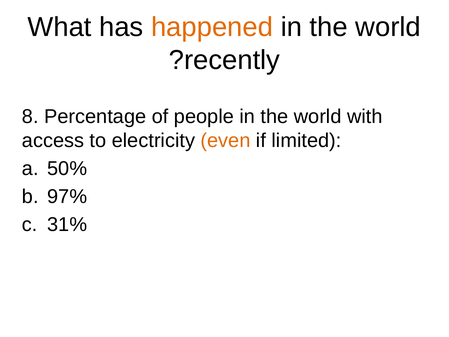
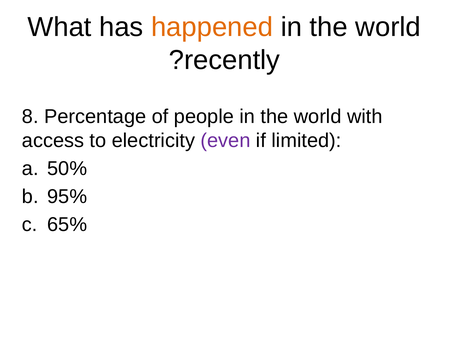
even colour: orange -> purple (225, 141)
97%: 97% -> 95% (67, 196)
31%: 31% -> 65% (67, 224)
